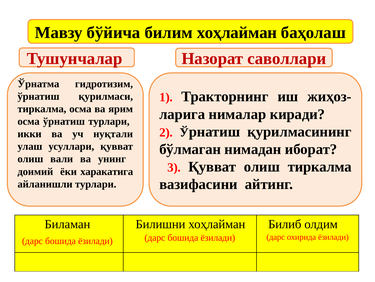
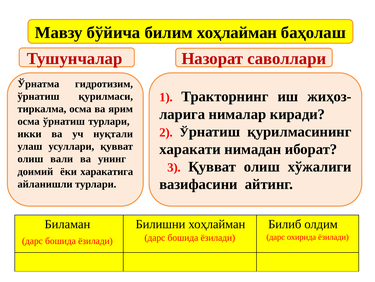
бўлмаган: бўлмаган -> харакати (190, 149)
олиш тиркалма: тиркалма -> хўжалиги (320, 166)
